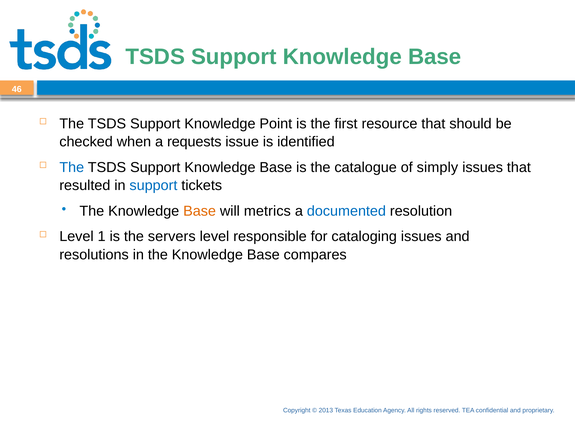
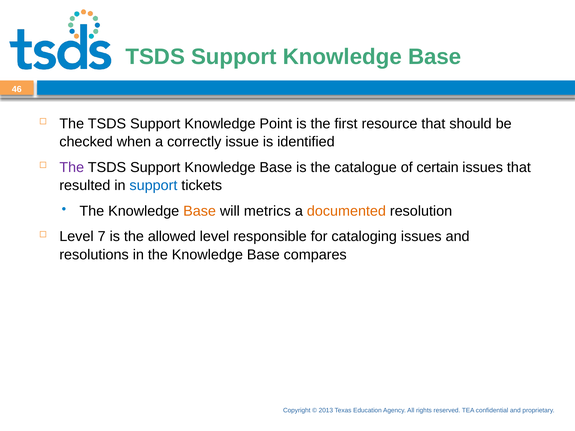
requests: requests -> correctly (194, 142)
The colour: blue -> purple (72, 167)
simply: simply -> certain (438, 167)
documented colour: blue -> orange (346, 211)
1: 1 -> 7 (102, 237)
servers: servers -> allowed (172, 237)
